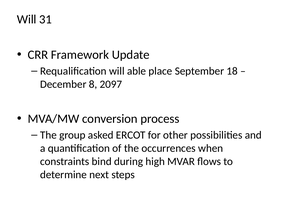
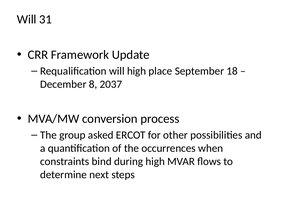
will able: able -> high (137, 71)
2097: 2097 -> 2037 (111, 84)
